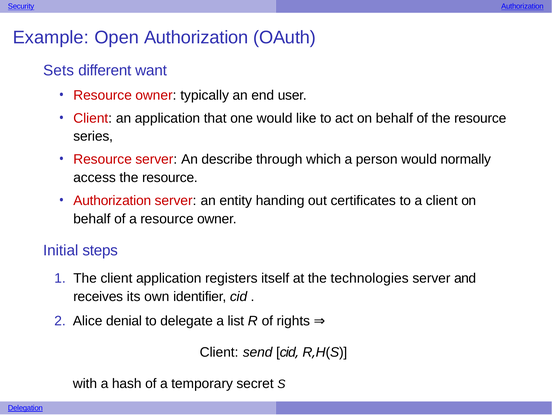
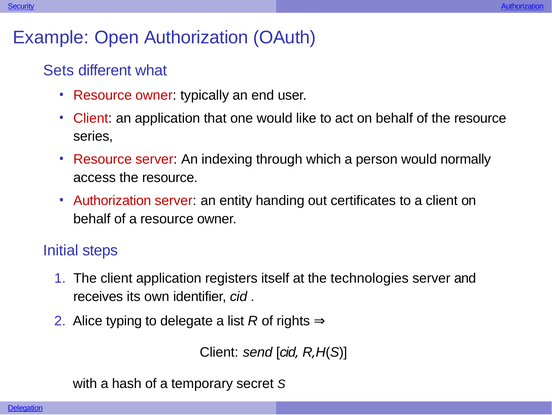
want: want -> what (151, 70)
describe: describe -> indexing (227, 159)
denial: denial -> typing (124, 320)
